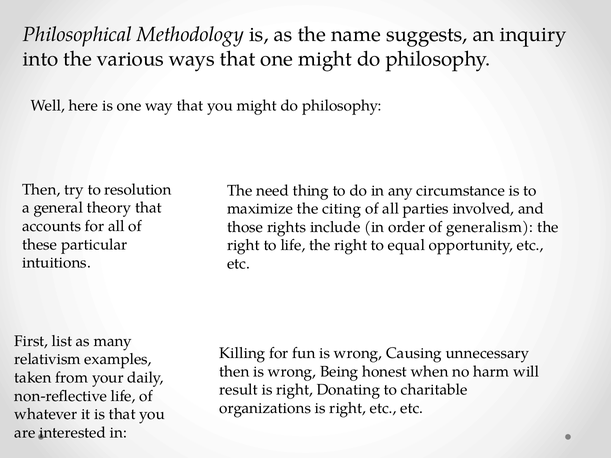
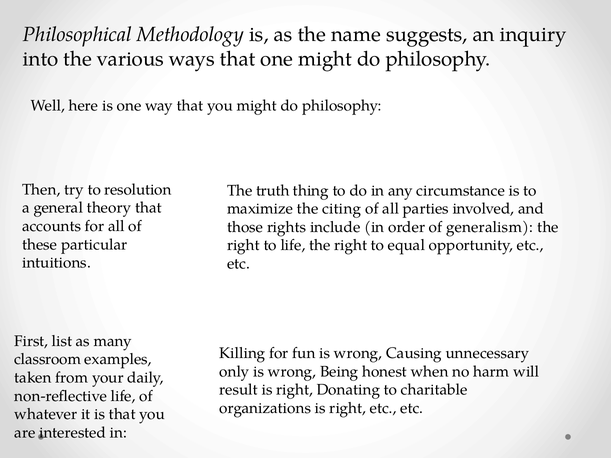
need: need -> truth (273, 191)
relativism: relativism -> classroom (48, 360)
then: then -> only (234, 372)
